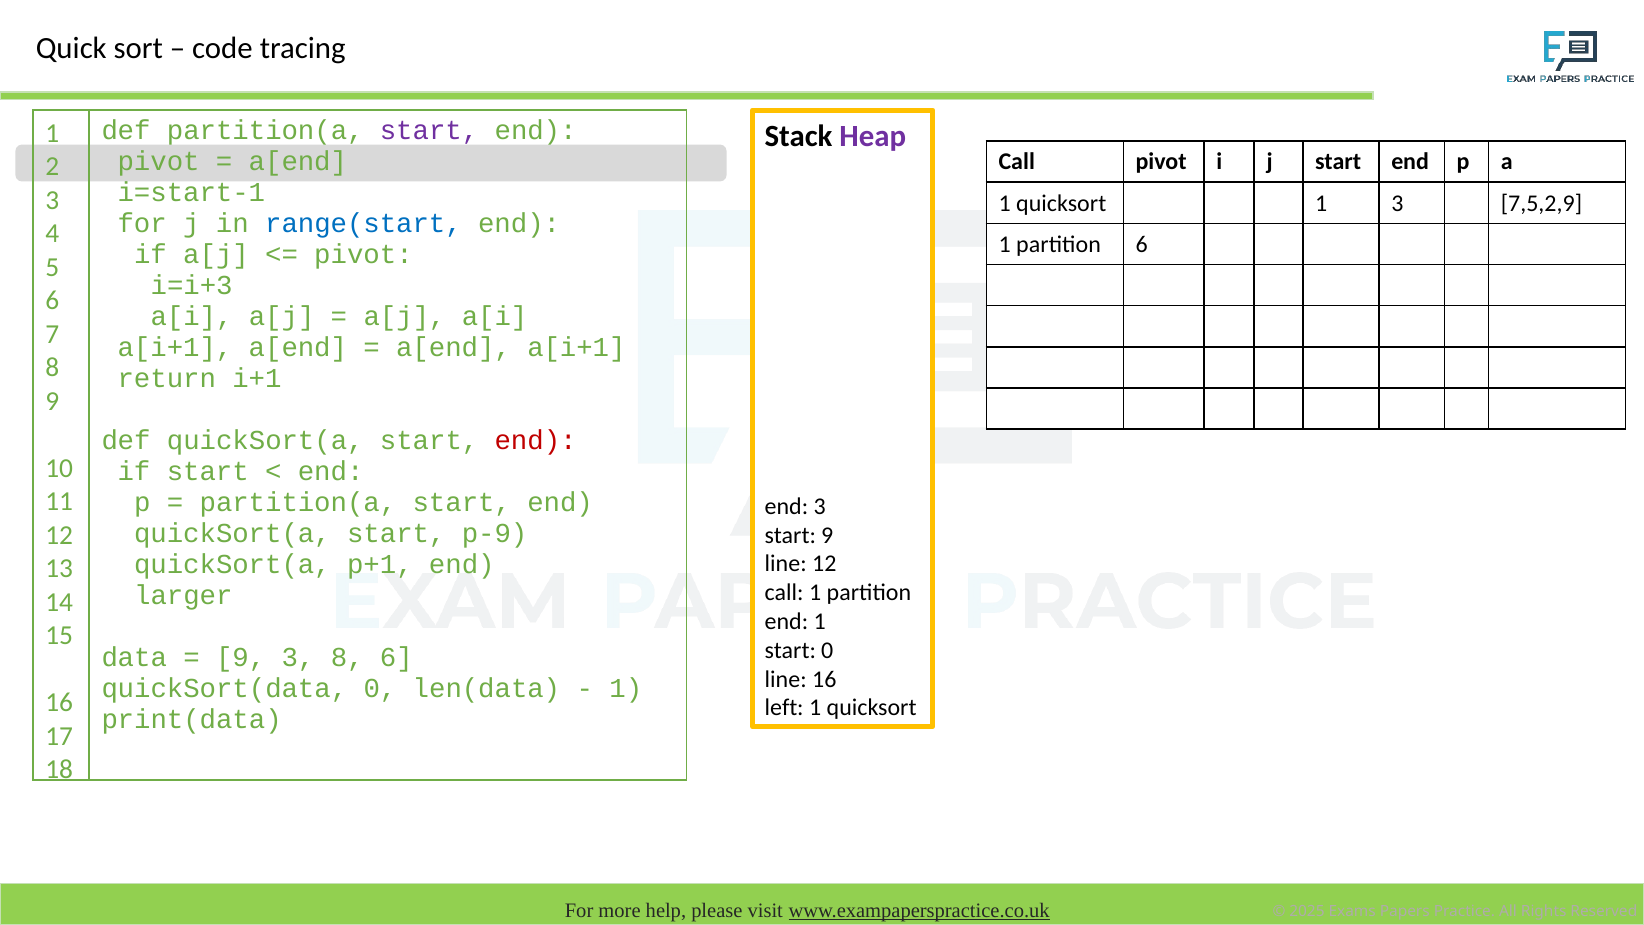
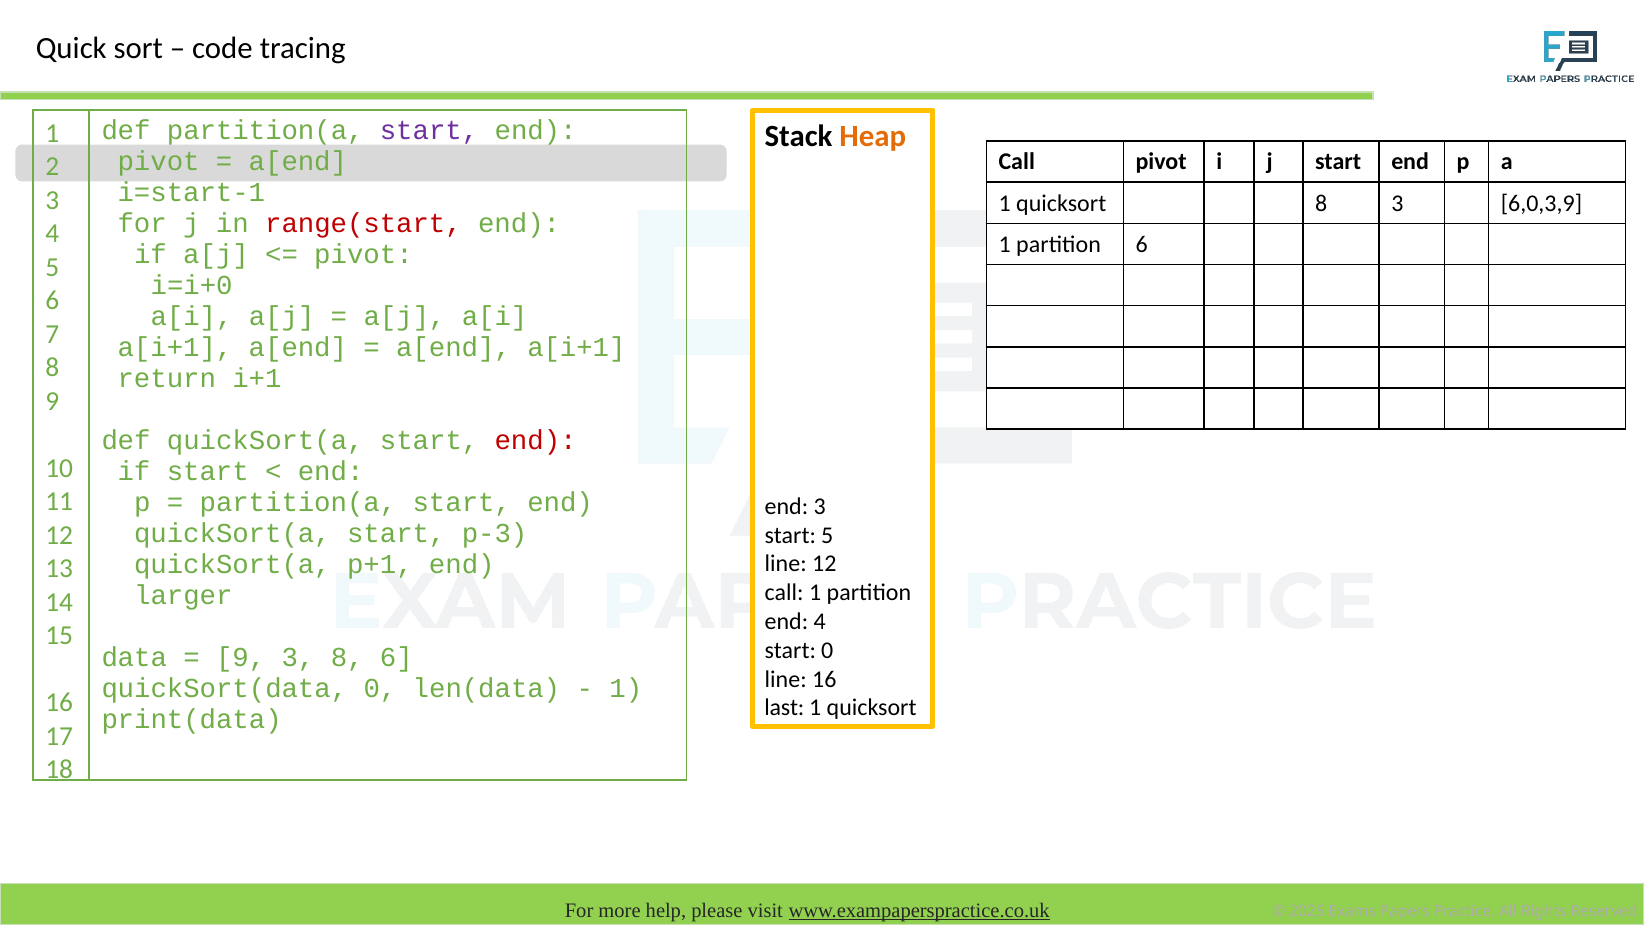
Heap colour: purple -> orange (873, 137)
quicksort 1: 1 -> 8 (1321, 203)
7,5,2,9: 7,5,2,9 -> 6,0,3,9 (1541, 203)
range(start colour: blue -> red (363, 223)
i=i+3: i=i+3 -> i=i+0 (192, 285)
p-9: p-9 -> p-3 (495, 533)
start 9: 9 -> 5 (827, 535)
end 1: 1 -> 4 (820, 621)
left: left -> last (784, 708)
